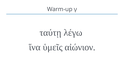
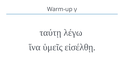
αἰώνιον: αἰώνιον -> εἰσέλθῃ (80, 47)
